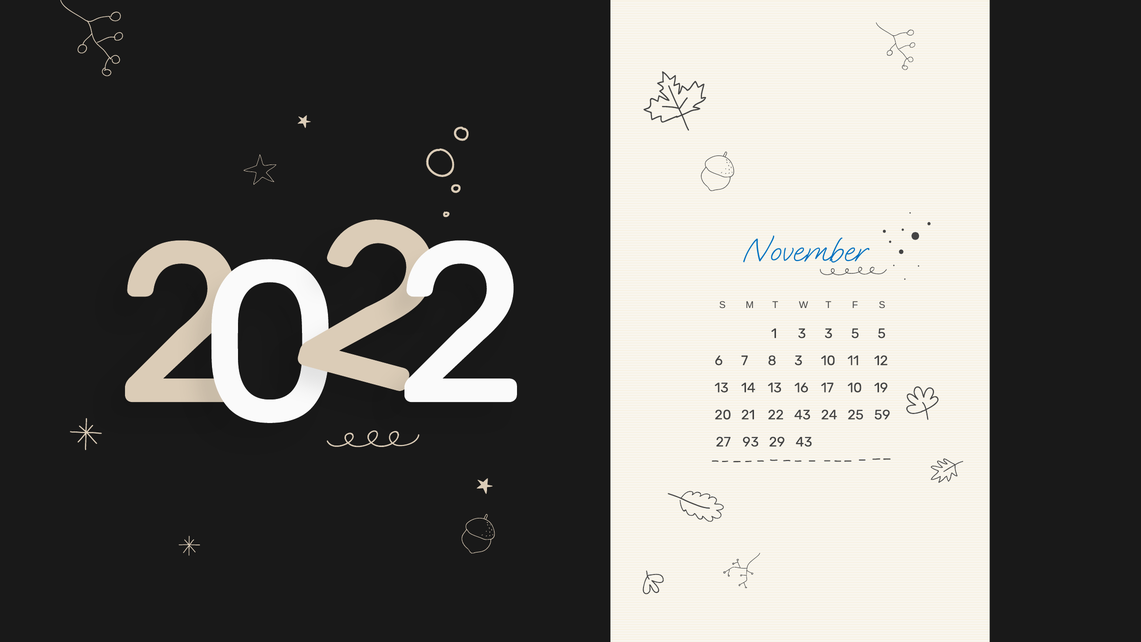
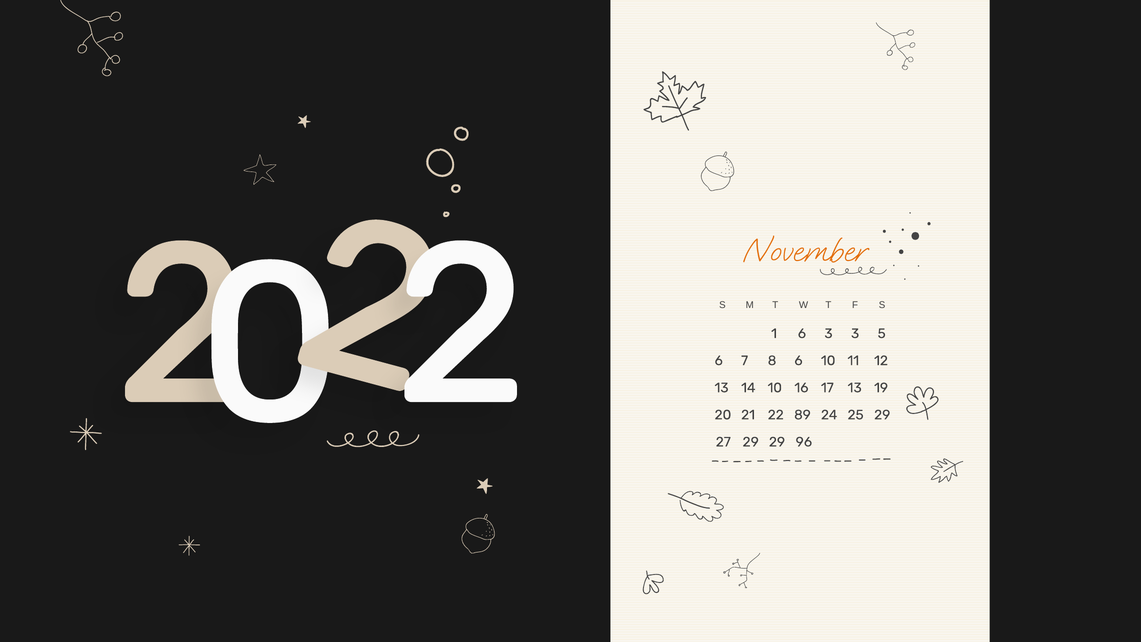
November colour: blue -> orange (804, 249)
1 3: 3 -> 6 (802, 333)
3 5: 5 -> 3 (855, 333)
8 3: 3 -> 6 (798, 361)
14 13: 13 -> 10 (775, 388)
17 10: 10 -> 13 (855, 388)
22 43: 43 -> 89 (802, 415)
25 59: 59 -> 29 (882, 415)
27 93: 93 -> 29 (751, 442)
29 43: 43 -> 96 (804, 442)
